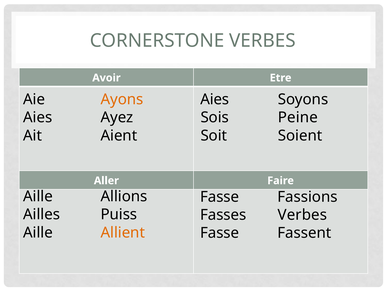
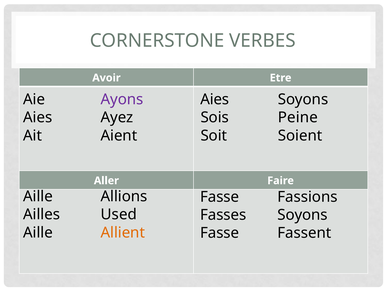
Ayons colour: orange -> purple (122, 99)
Puiss: Puiss -> Used (119, 214)
Fasses Verbes: Verbes -> Soyons (302, 214)
